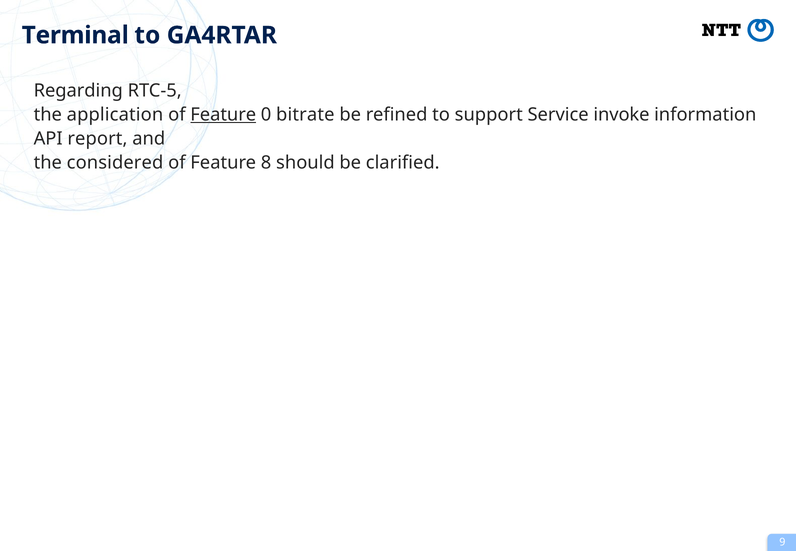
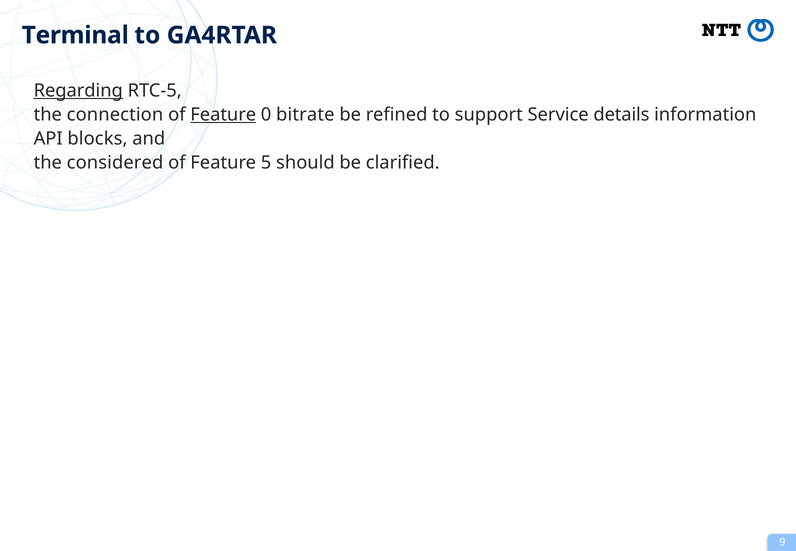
Regarding underline: none -> present (78, 91)
application: application -> connection (115, 115)
invoke: invoke -> details (622, 115)
report: report -> blocks (97, 139)
8: 8 -> 5 (266, 163)
